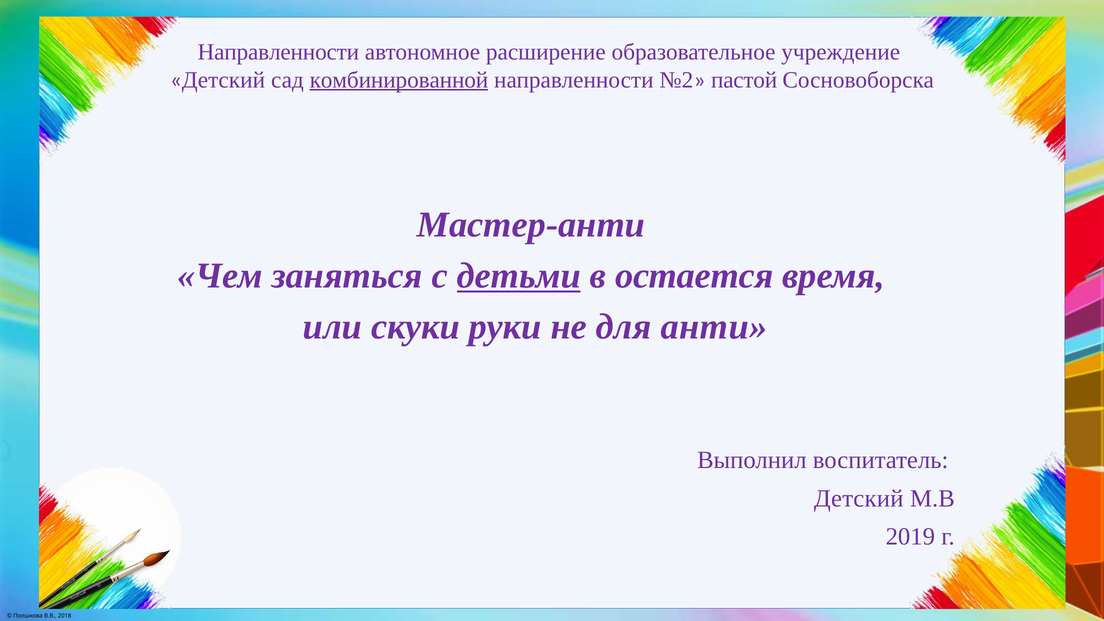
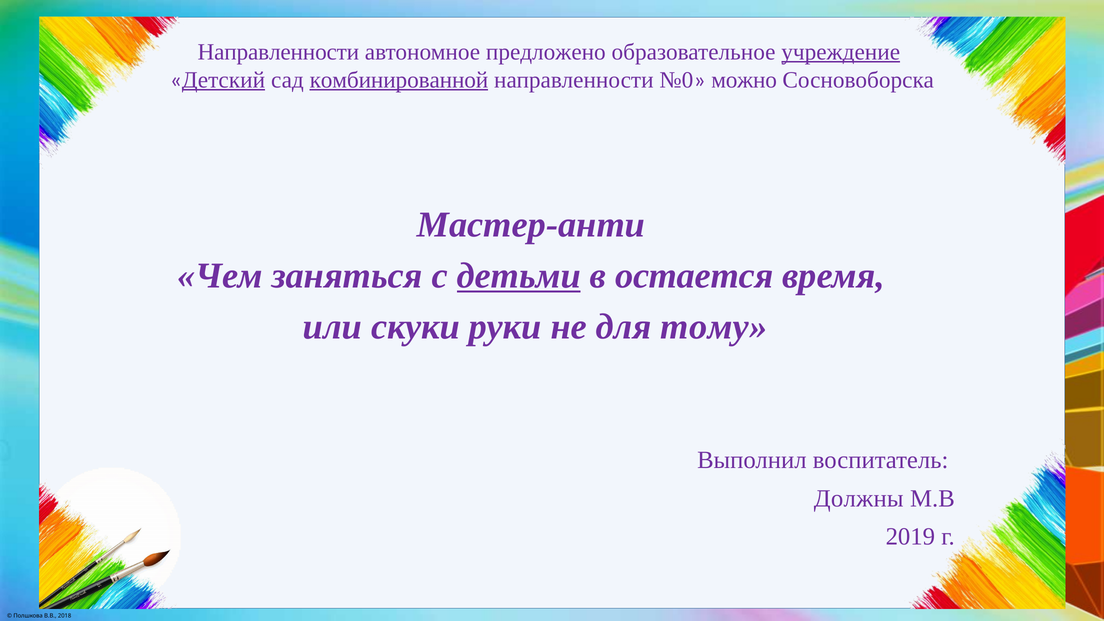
расширение: расширение -> предложено (546, 52)
учреждение underline: none -> present (841, 52)
Детский underline: none -> present (224, 80)
№2: №2 -> №0 (676, 80)
пастой: пастой -> можно (744, 80)
анти: анти -> тому (714, 327)
Детский: Детский -> Должны (859, 498)
